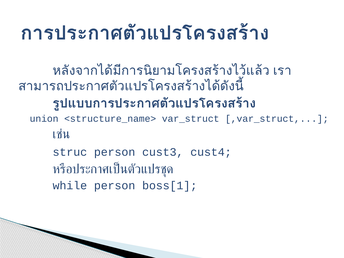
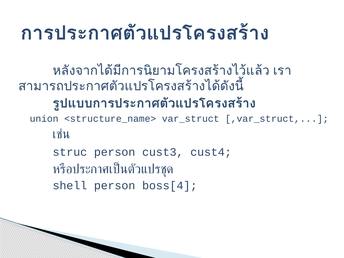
while: while -> shell (70, 185)
boss[1: boss[1 -> boss[4 (170, 185)
